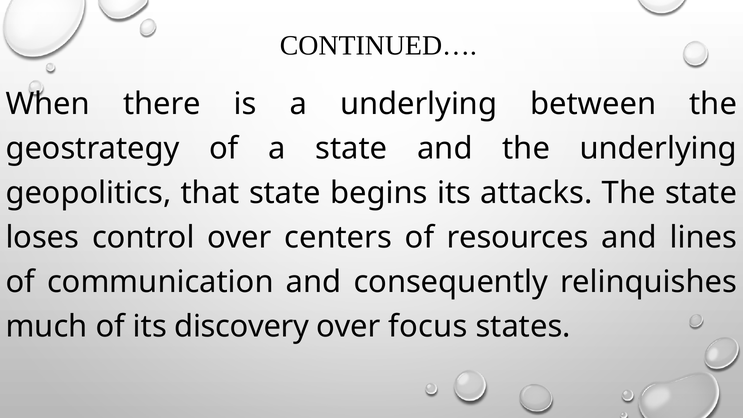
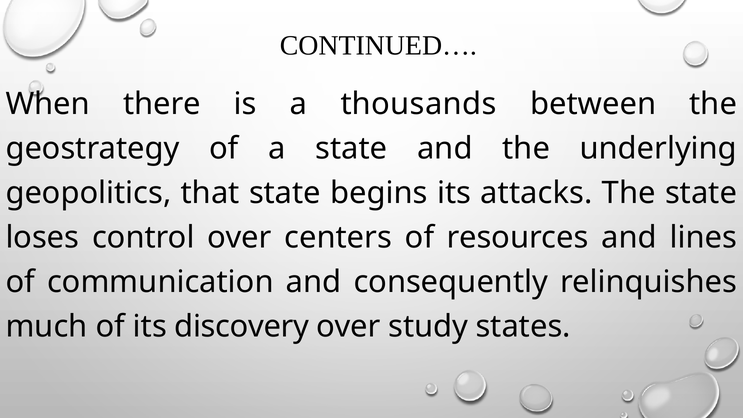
a underlying: underlying -> thousands (418, 104)
focus: focus -> study (428, 327)
